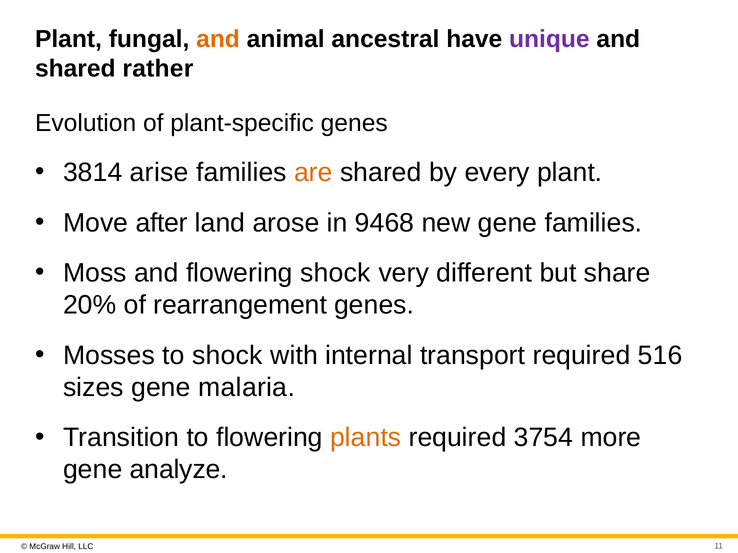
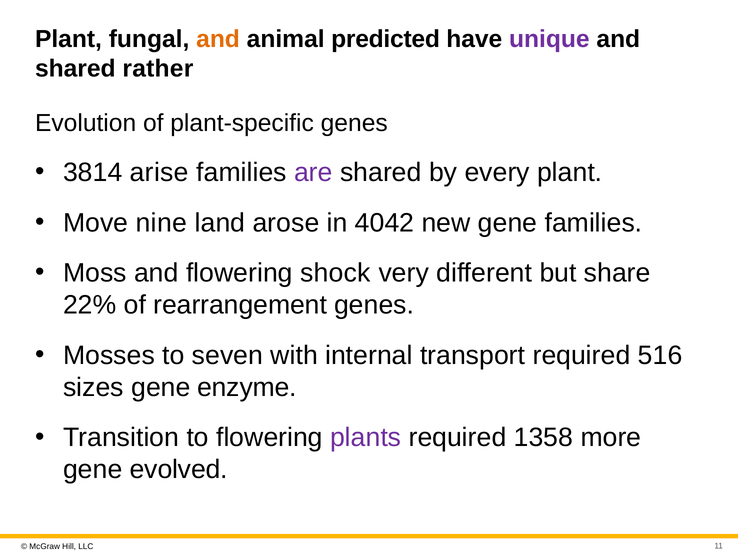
ancestral: ancestral -> predicted (386, 39)
are colour: orange -> purple (313, 173)
after: after -> nine (161, 223)
9468: 9468 -> 4042 (385, 223)
20%: 20% -> 22% (90, 305)
to shock: shock -> seven (227, 356)
malaria: malaria -> enzyme (247, 388)
plants colour: orange -> purple (366, 438)
3754: 3754 -> 1358 (543, 438)
analyze: analyze -> evolved (179, 470)
